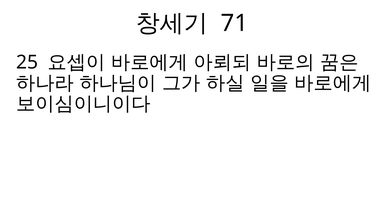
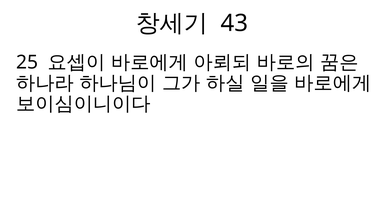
71: 71 -> 43 (234, 23)
